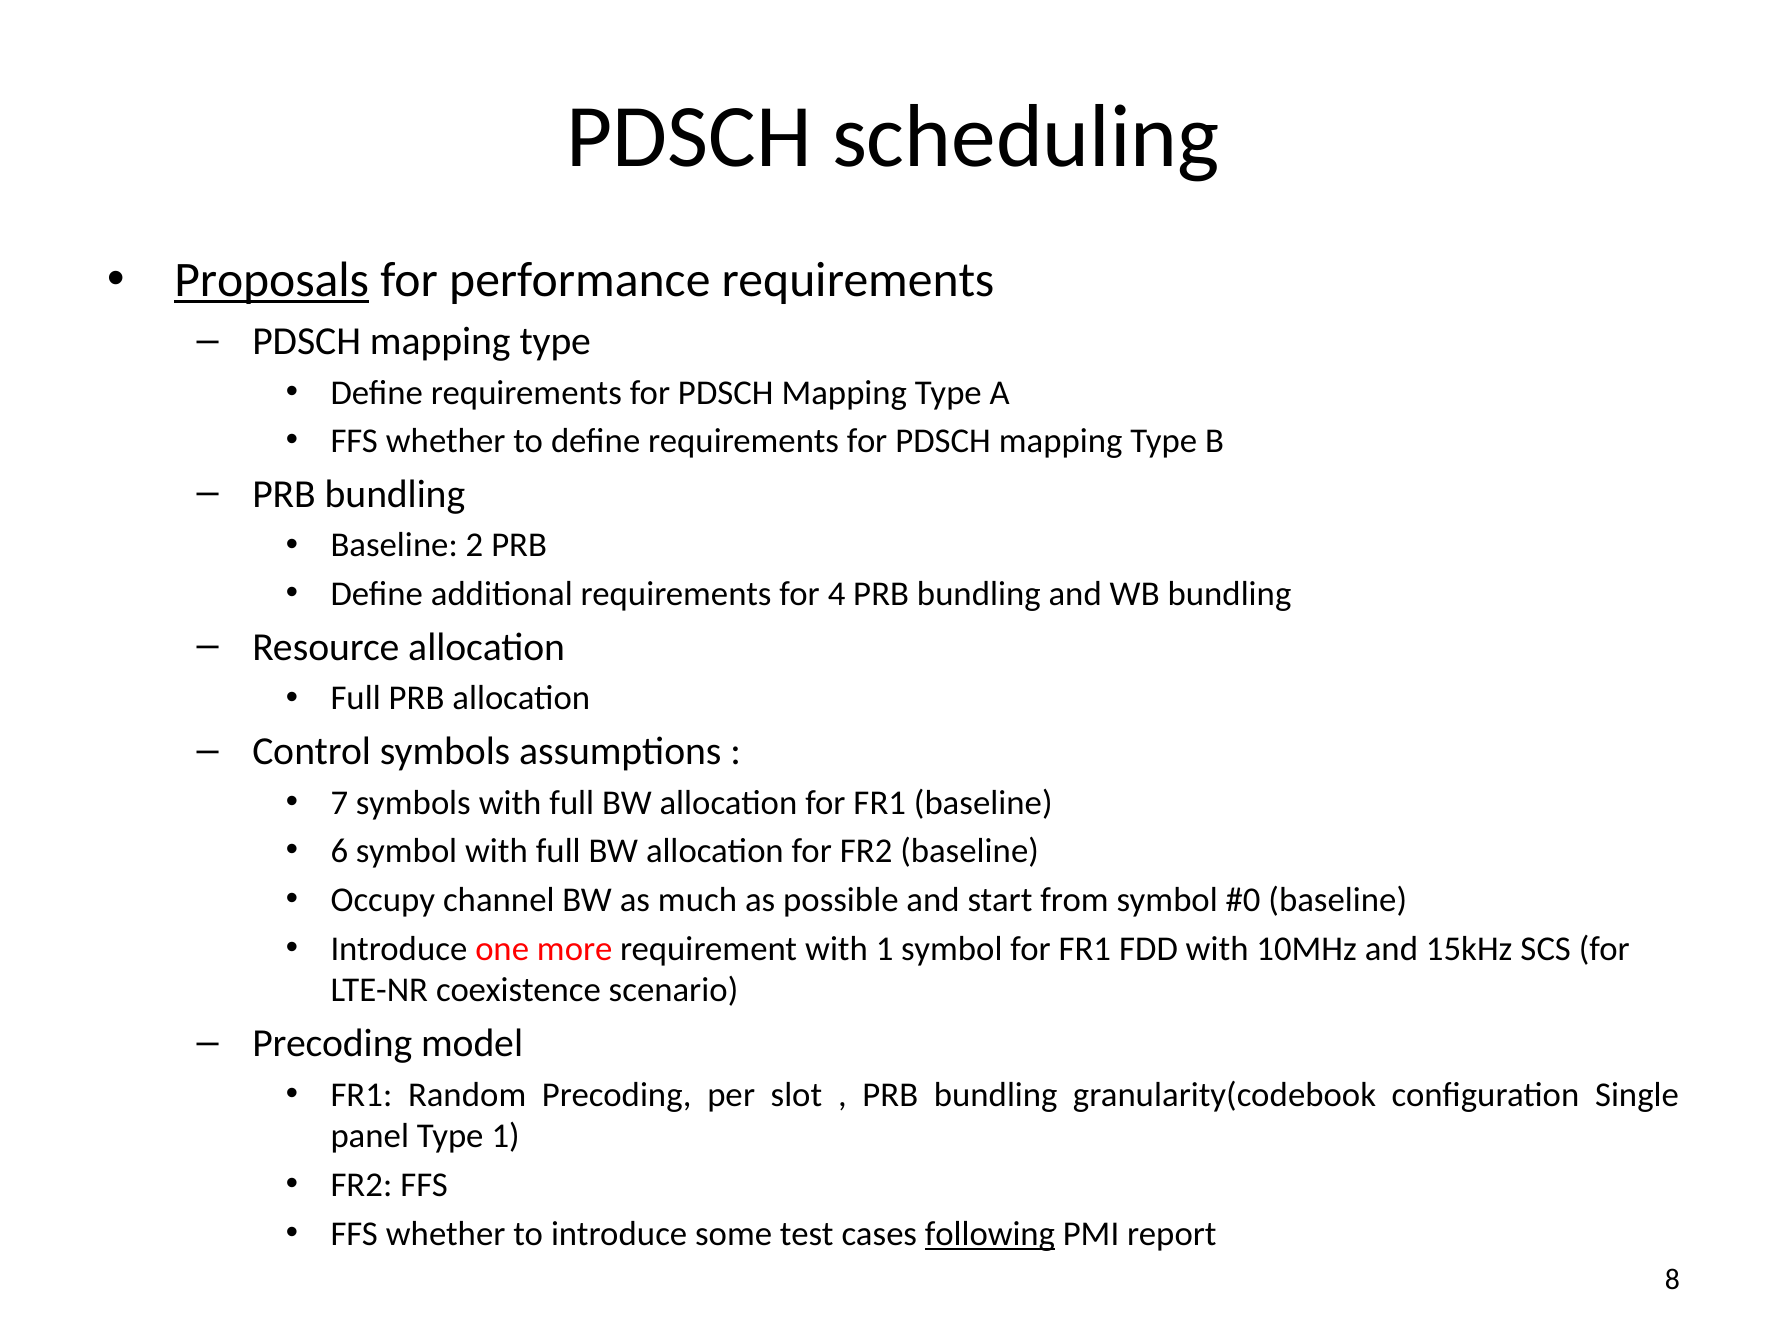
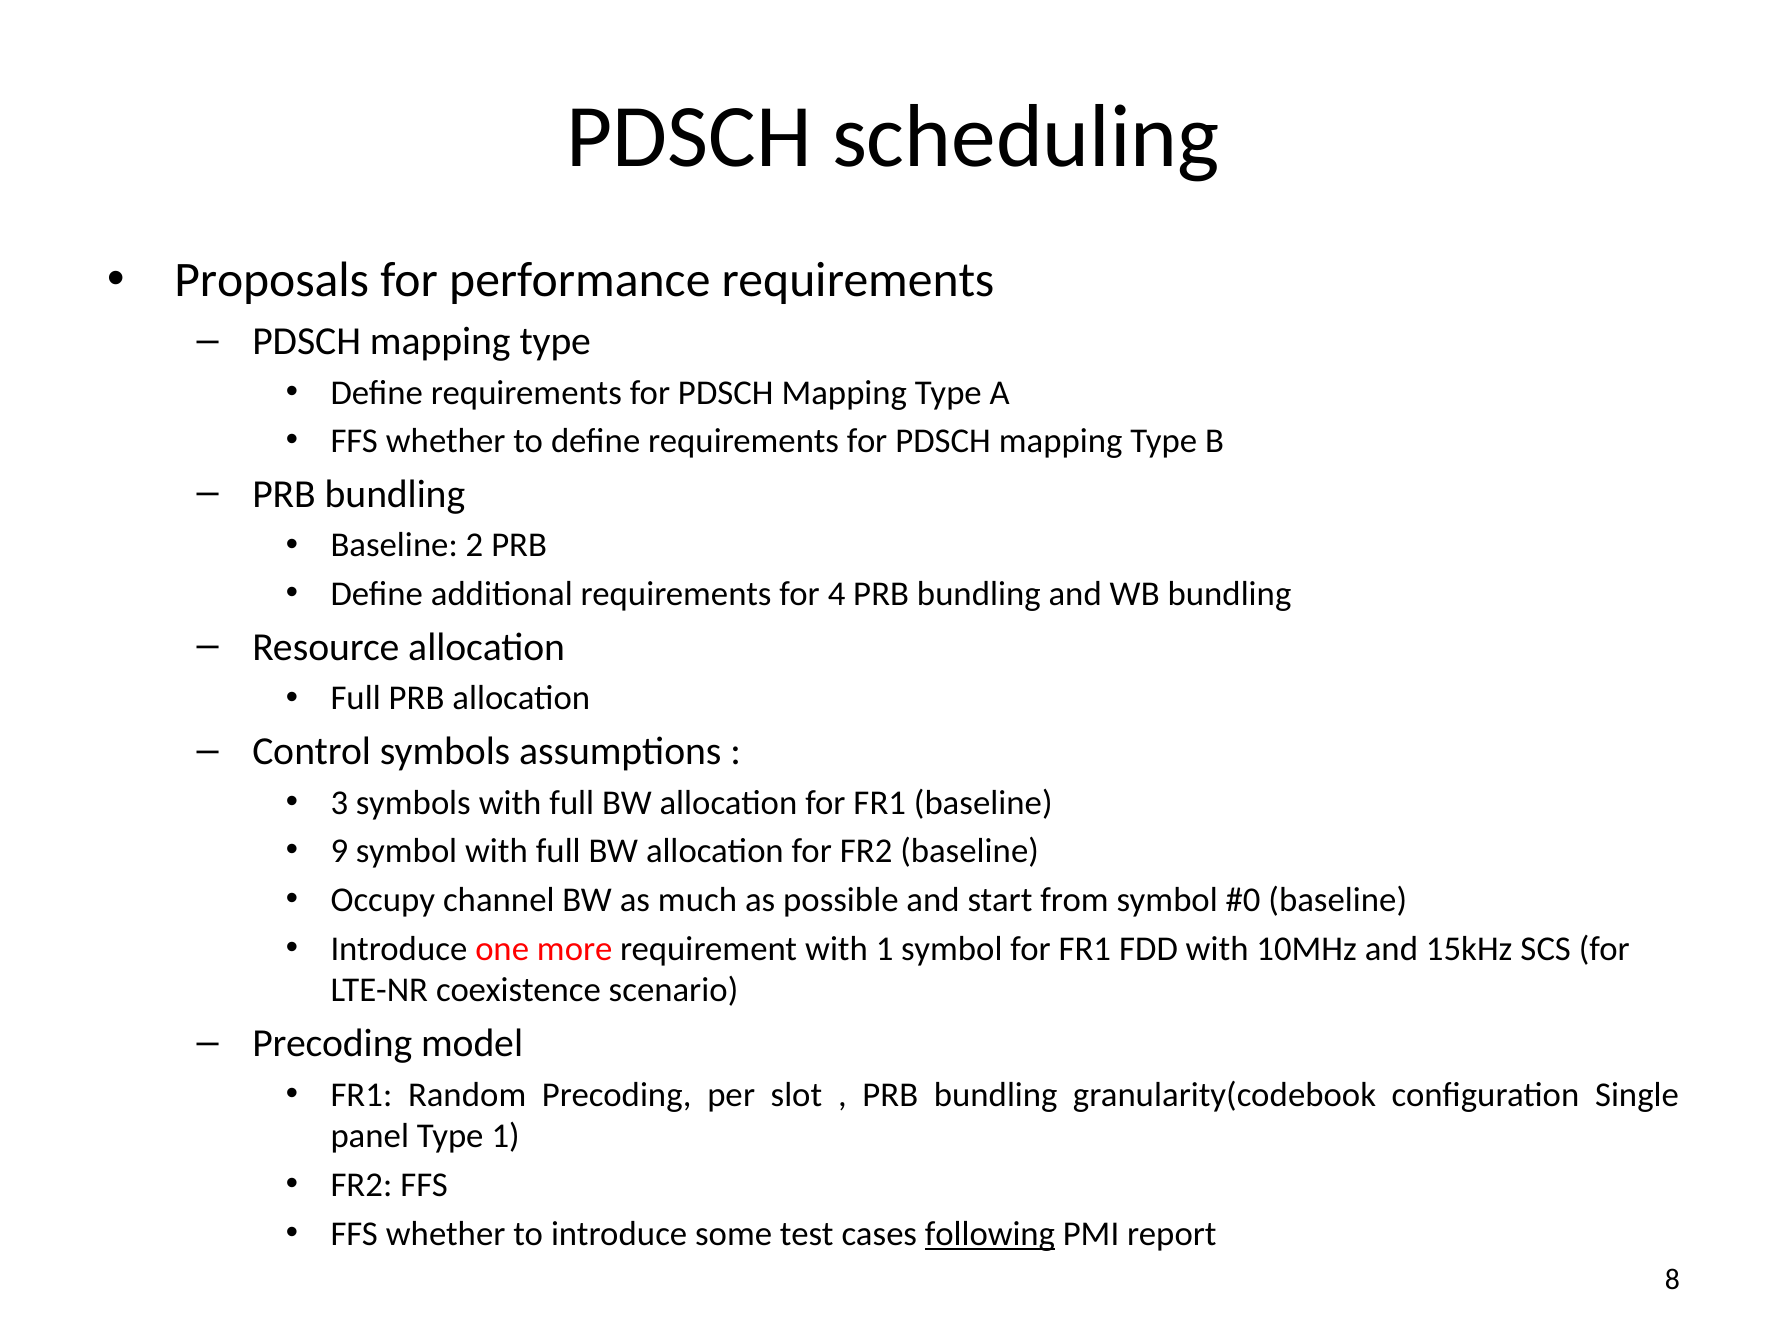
Proposals underline: present -> none (272, 281)
7: 7 -> 3 (339, 803)
6: 6 -> 9 (339, 851)
